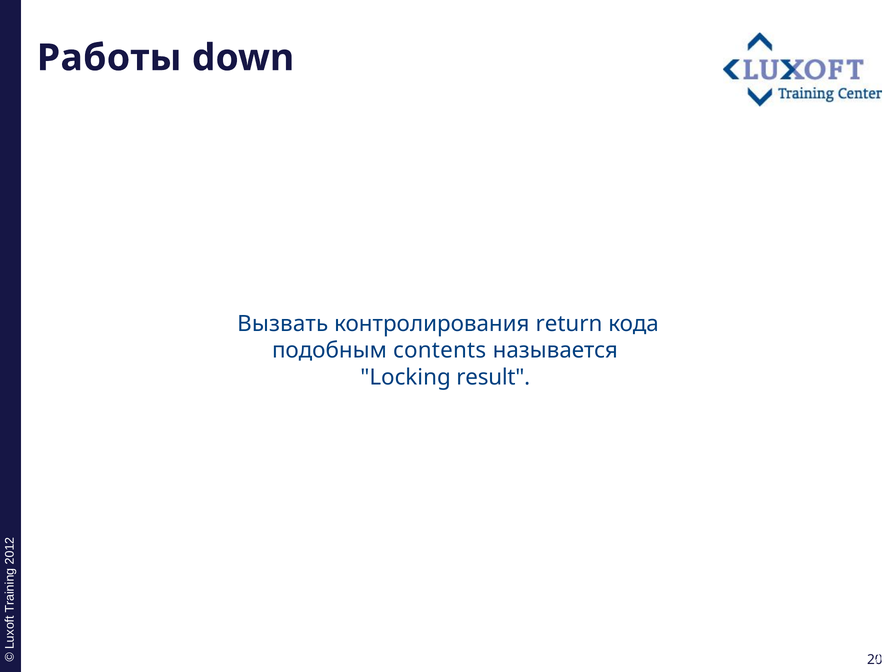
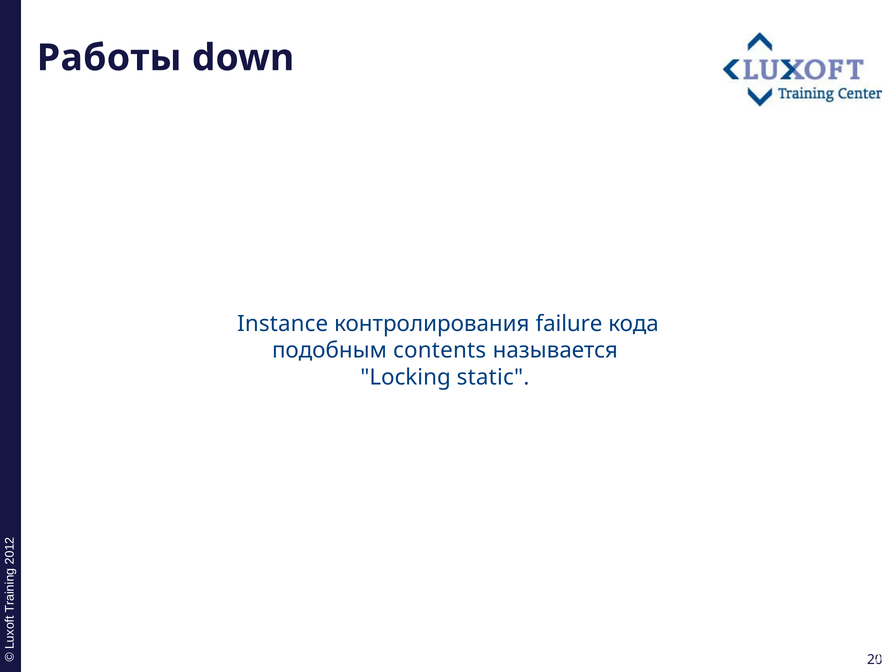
Вызвать: Вызвать -> Instance (283, 324)
return: return -> failure (569, 324)
result: result -> static (493, 377)
